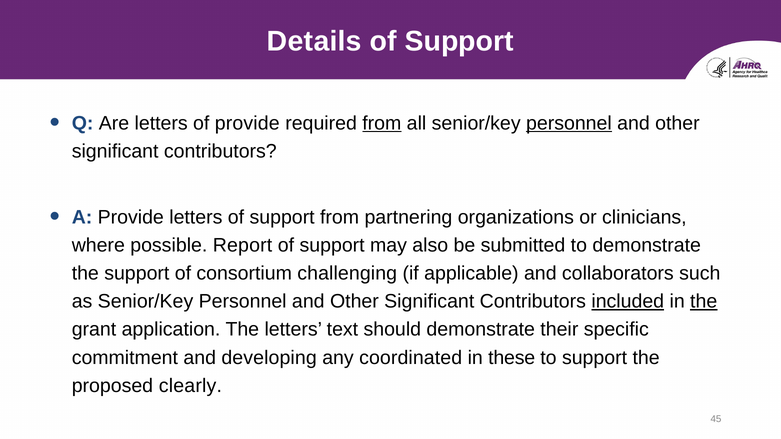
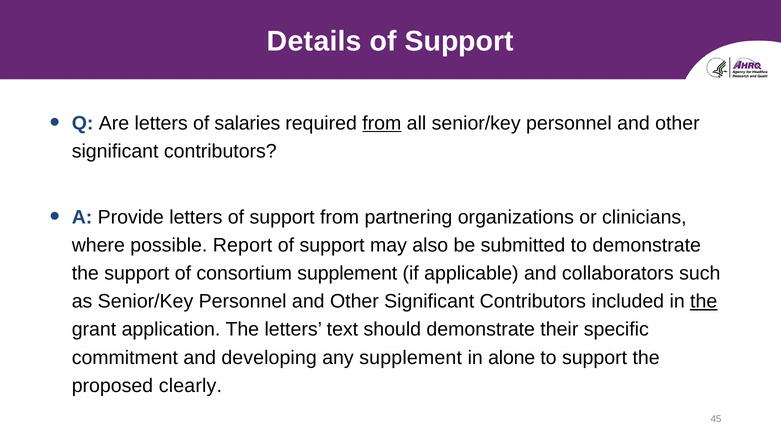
of provide: provide -> salaries (247, 123)
personnel underline: present -> none (569, 123)
consortium challenging: challenging -> supplement (347, 274)
included underline: present -> none (628, 302)
any coordinated: coordinated -> supplement (411, 358)
these: these -> alone (512, 358)
